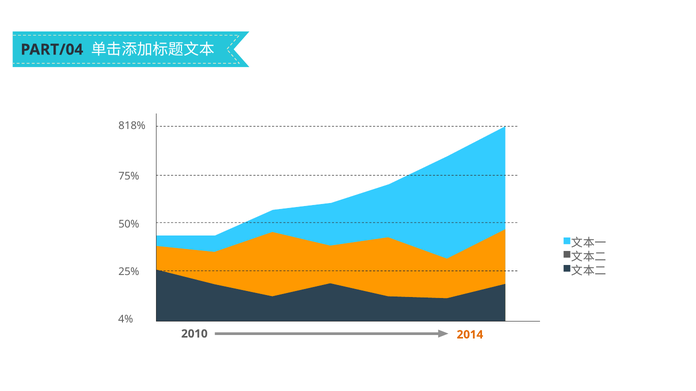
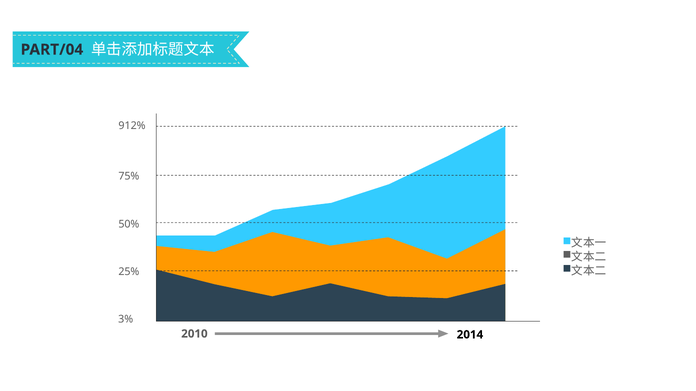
818%: 818% -> 912% (132, 126)
4%: 4% -> 3% (126, 320)
2014 colour: orange -> black (470, 335)
